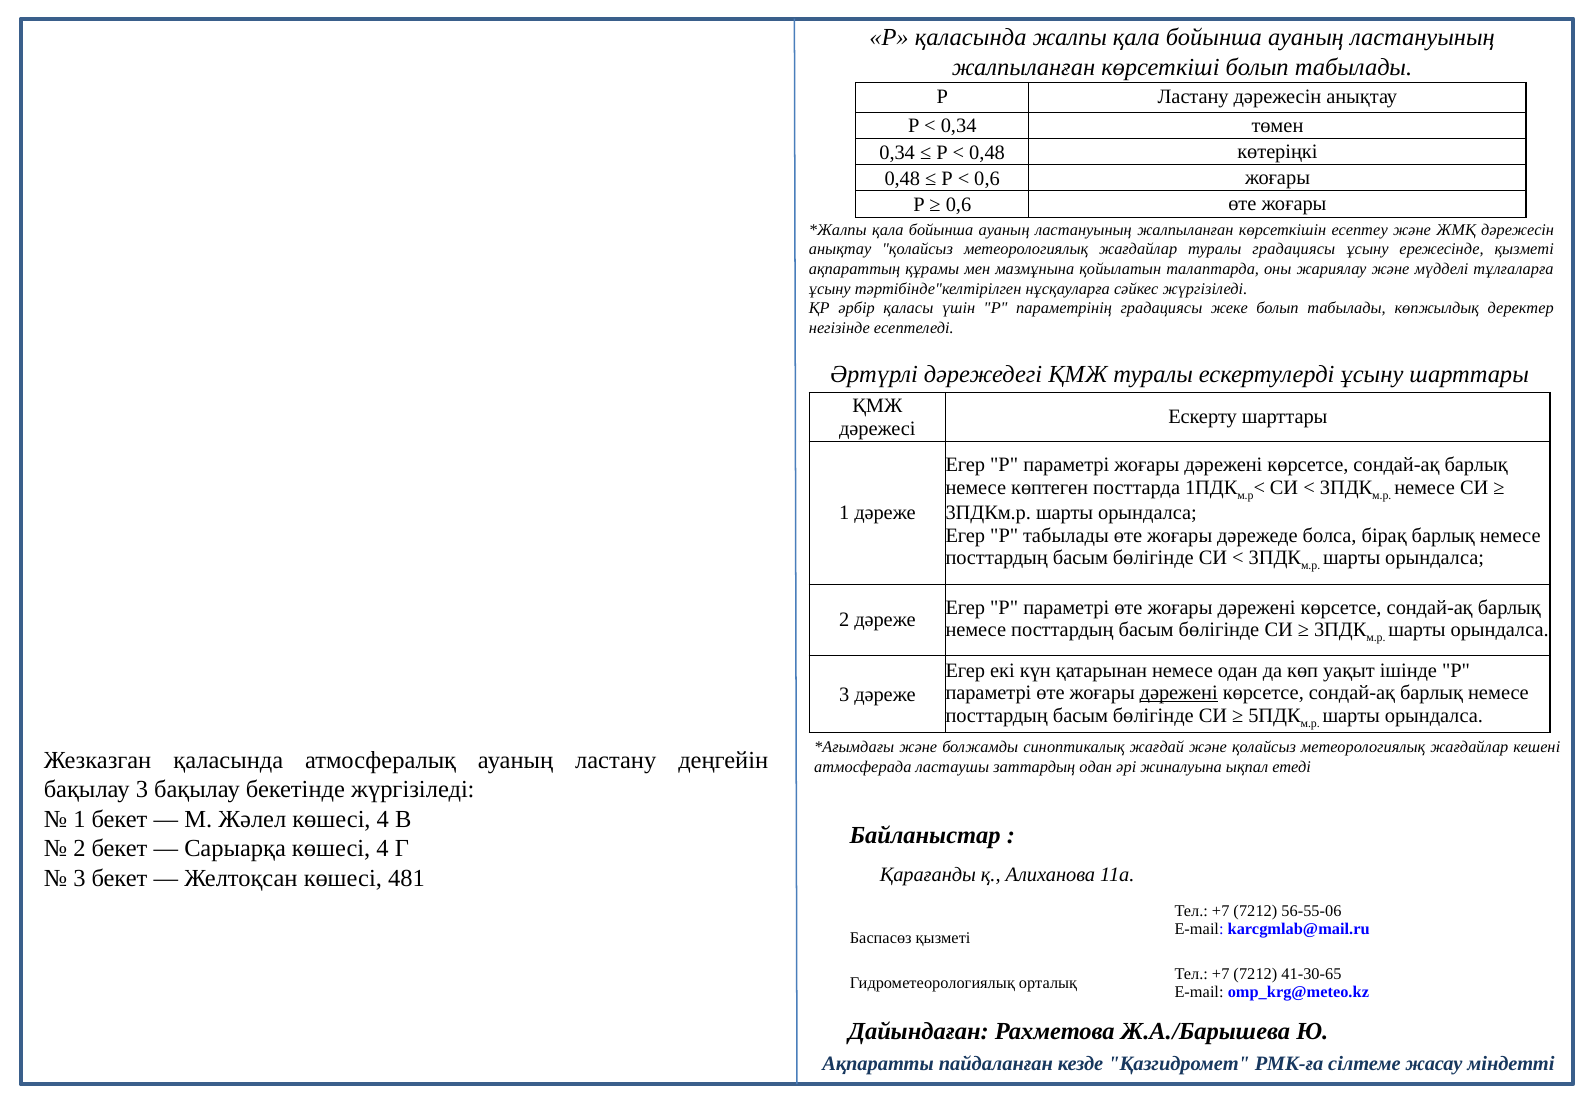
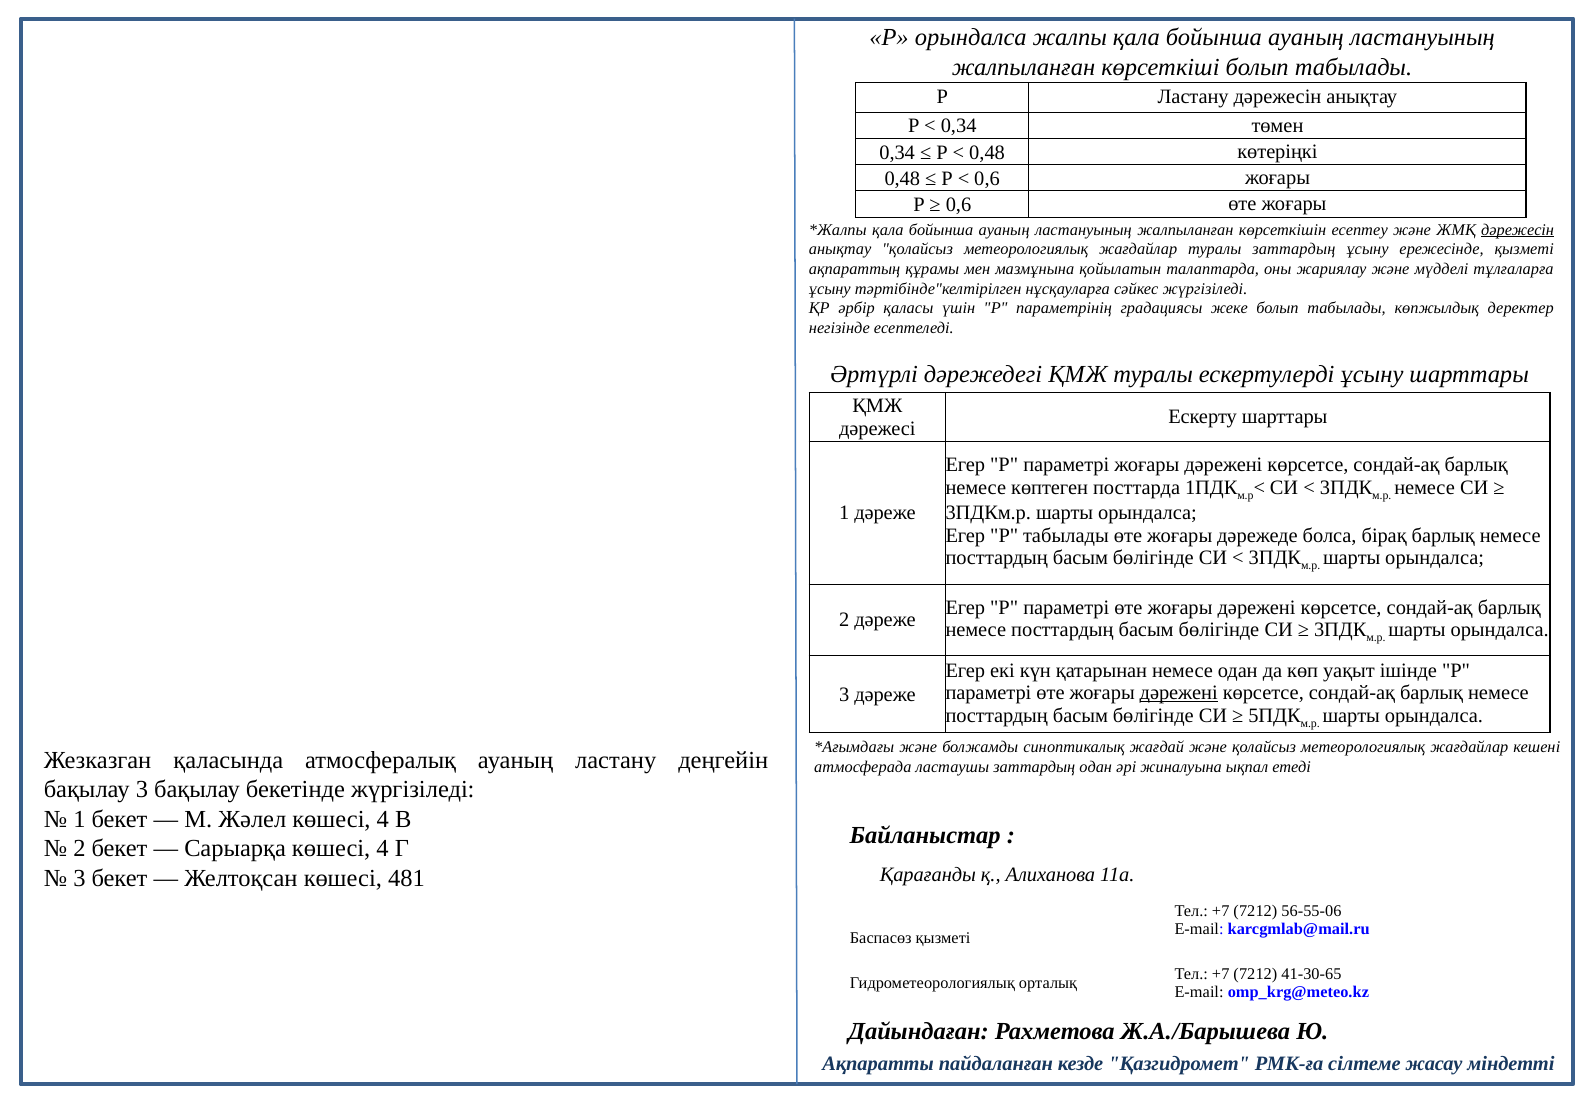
Р қаласында: қаласында -> орындалса (971, 38)
дәрежесін underline: none -> present (1518, 230)
туралы градациясы: градациясы -> заттардың (1294, 250)
